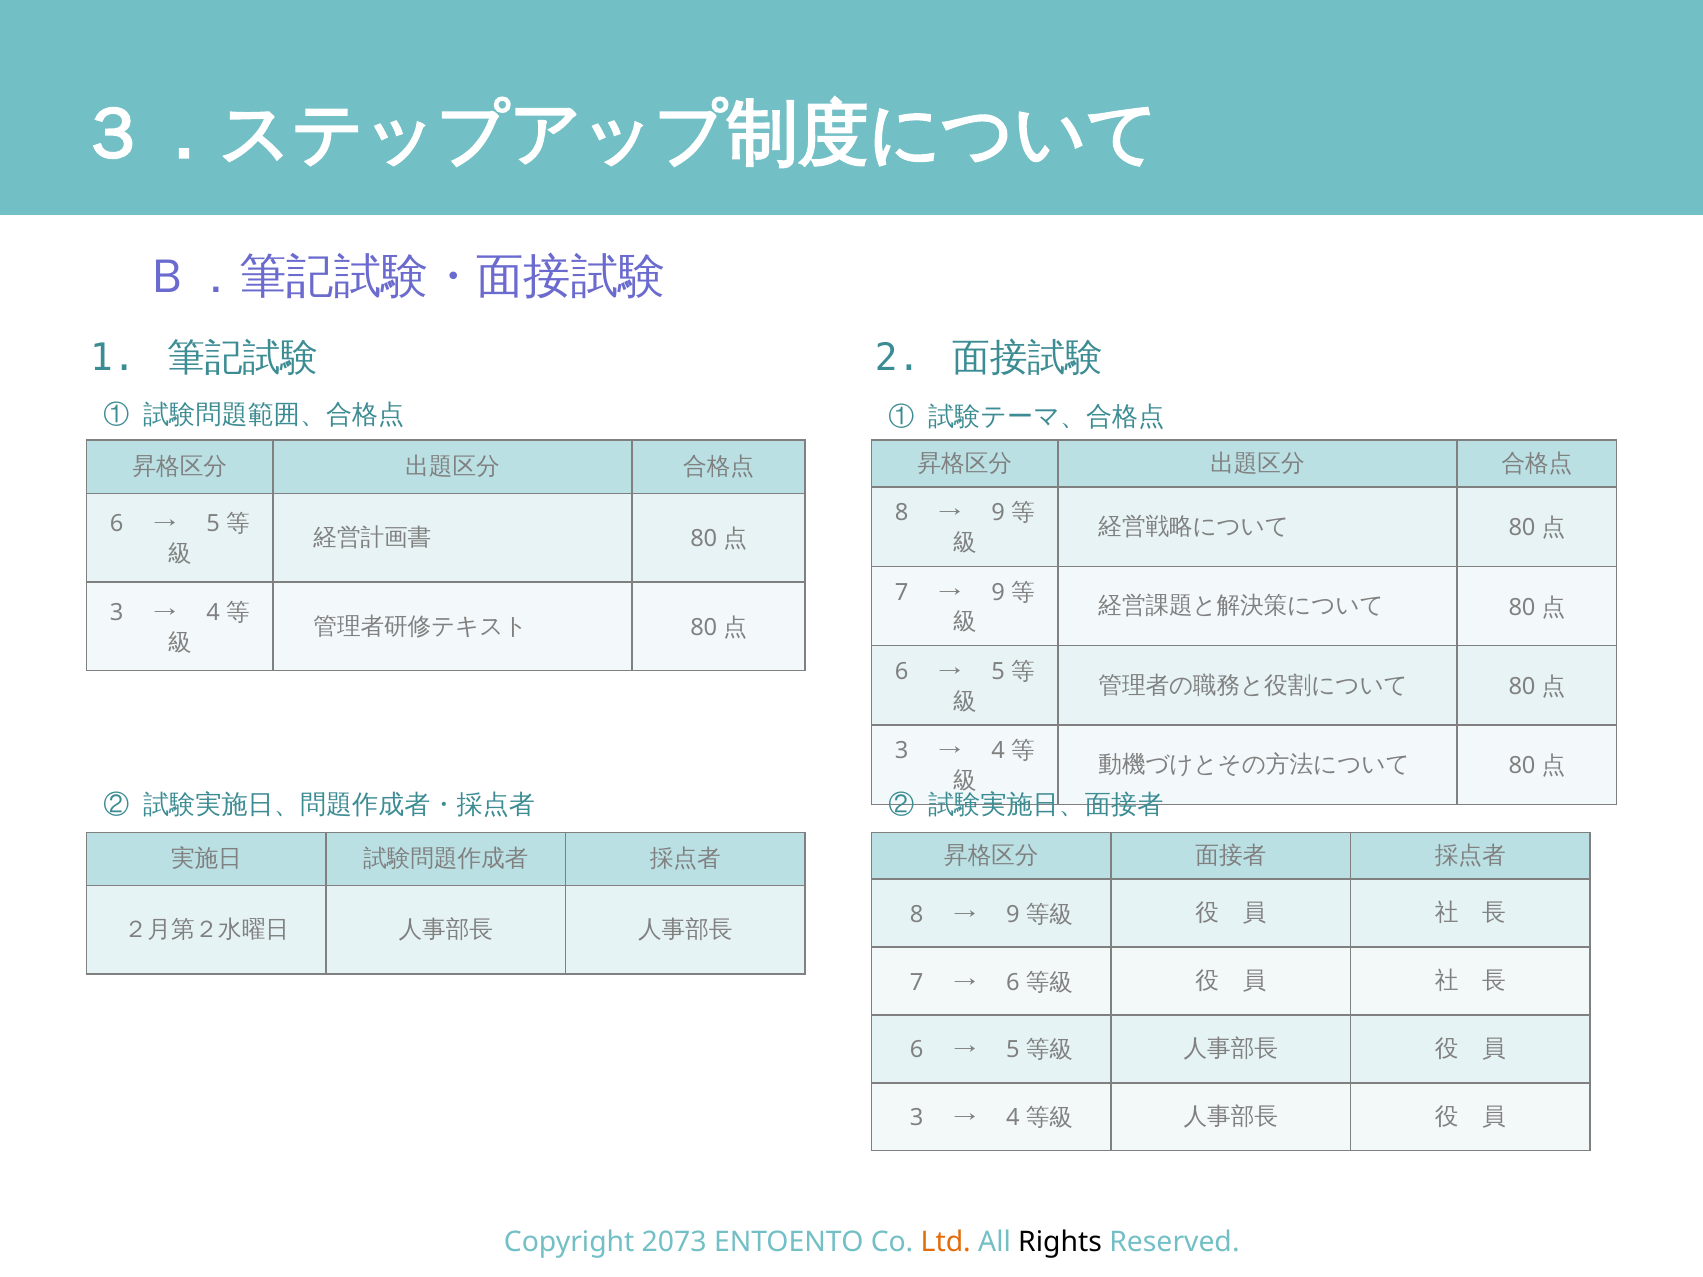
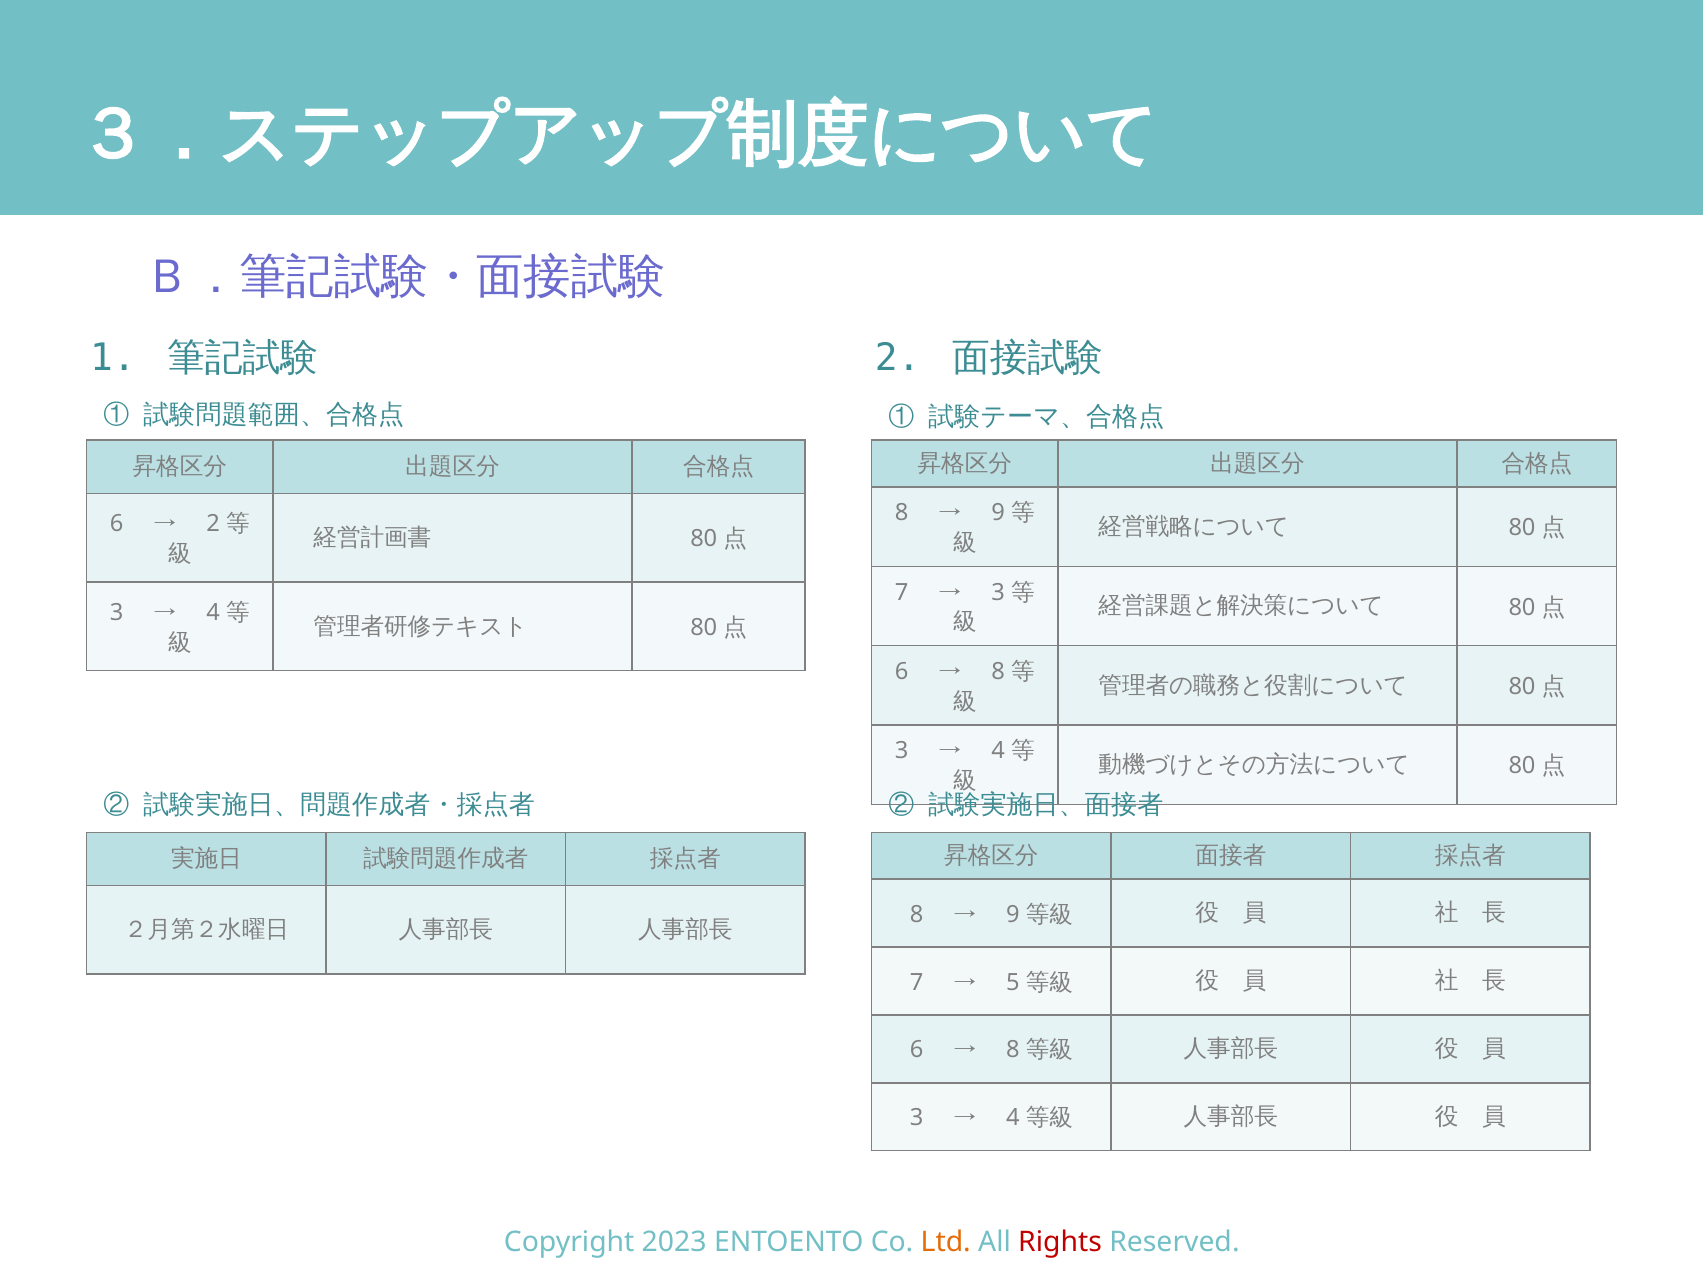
5: 5 -> 2 (213, 524)
9: 9 -> 3 (998, 592)
5: 5 -> 8 (998, 672)
6: 6 -> 5 (1013, 982)
5: 5 -> 8 (1013, 1050)
2073: 2073 -> 2023 (674, 1243)
Rights colour: black -> red (1060, 1243)
